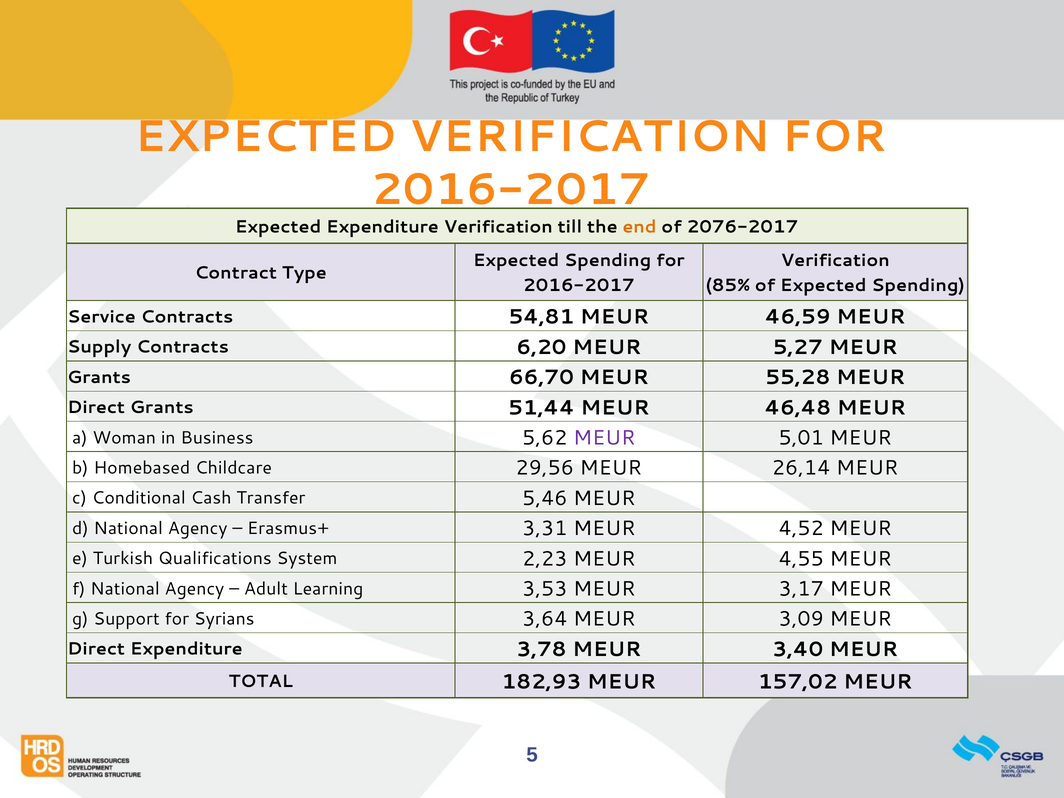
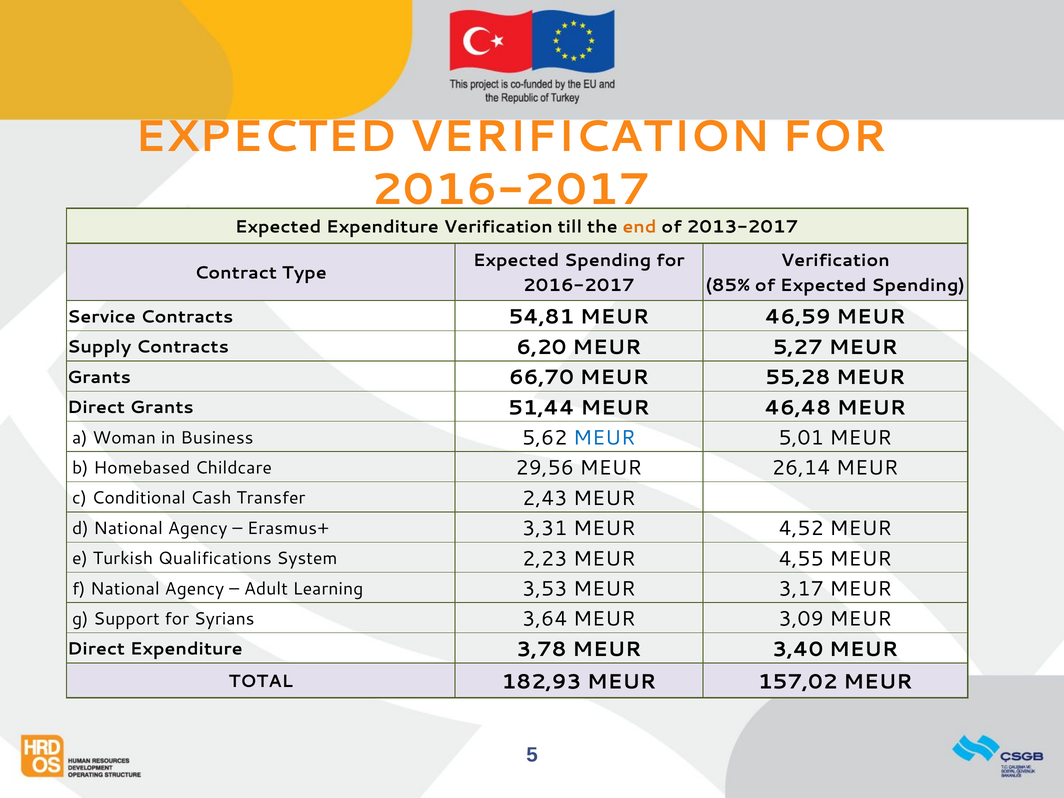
2076-2017: 2076-2017 -> 2013-2017 (742, 227)
MEUR colour: purple -> blue (604, 438)
5,46: 5,46 -> 2,43 (545, 498)
